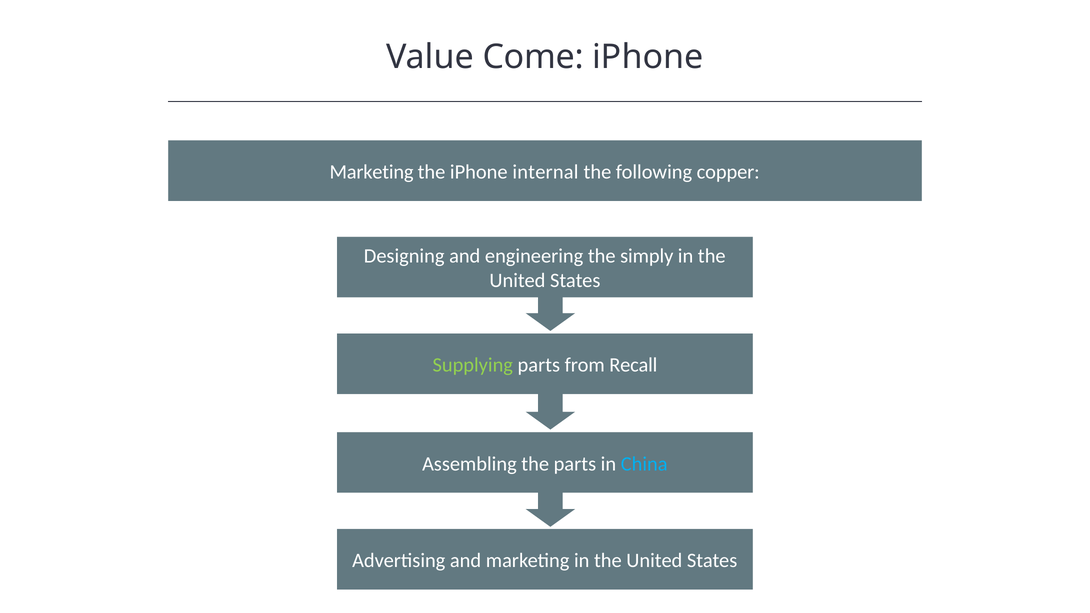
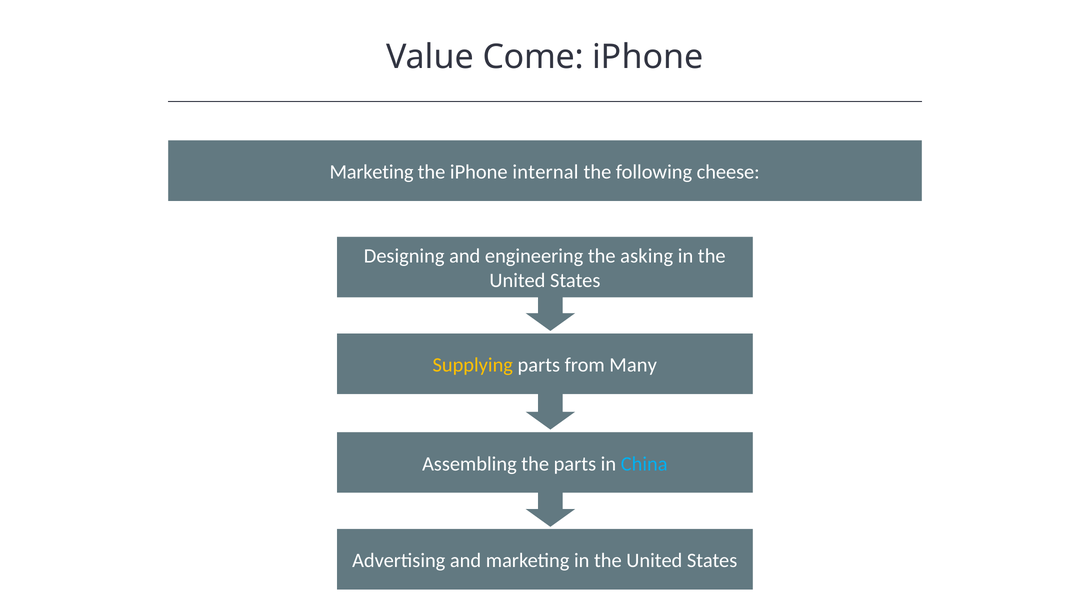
copper: copper -> cheese (728, 172)
simply: simply -> asking (647, 256)
Supplying colour: light green -> yellow (473, 365)
Recall: Recall -> Many (633, 365)
